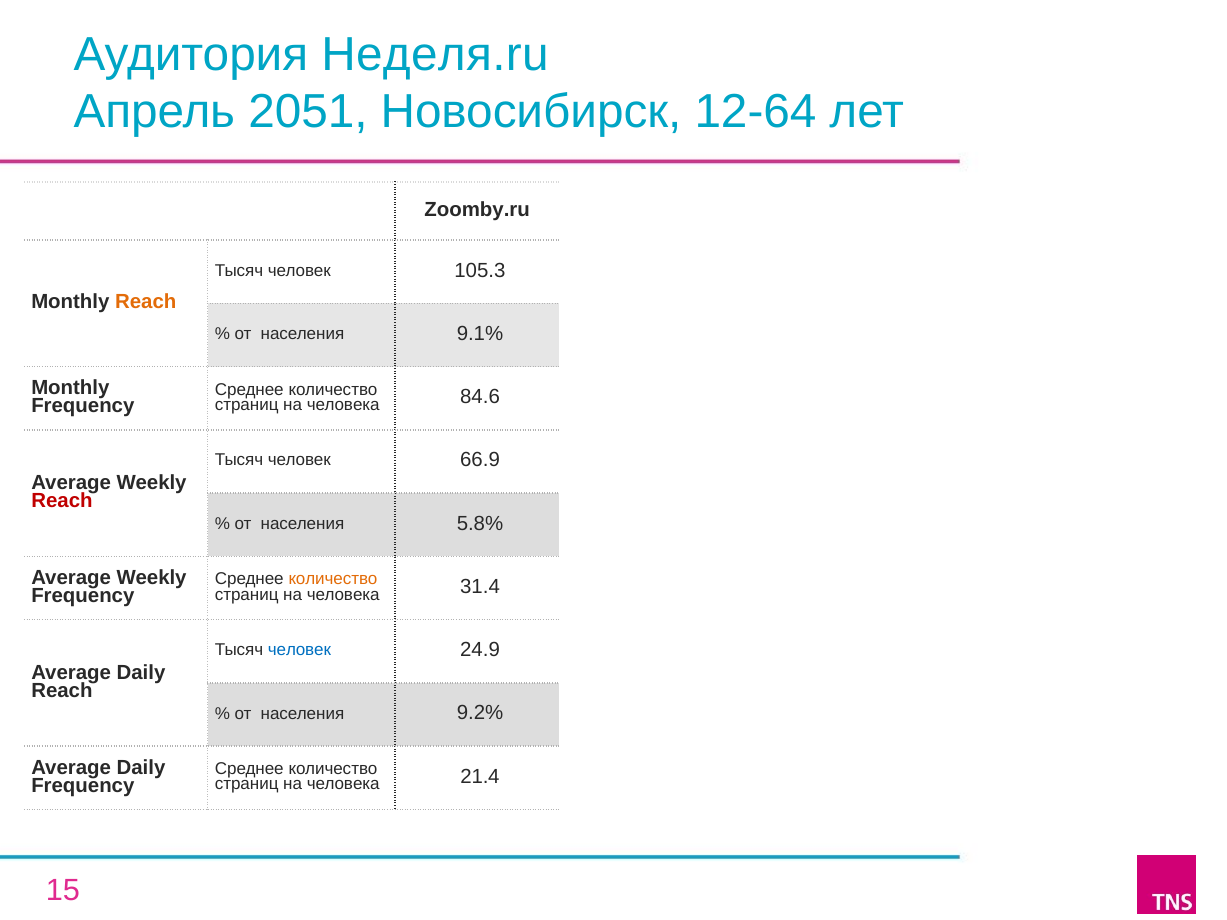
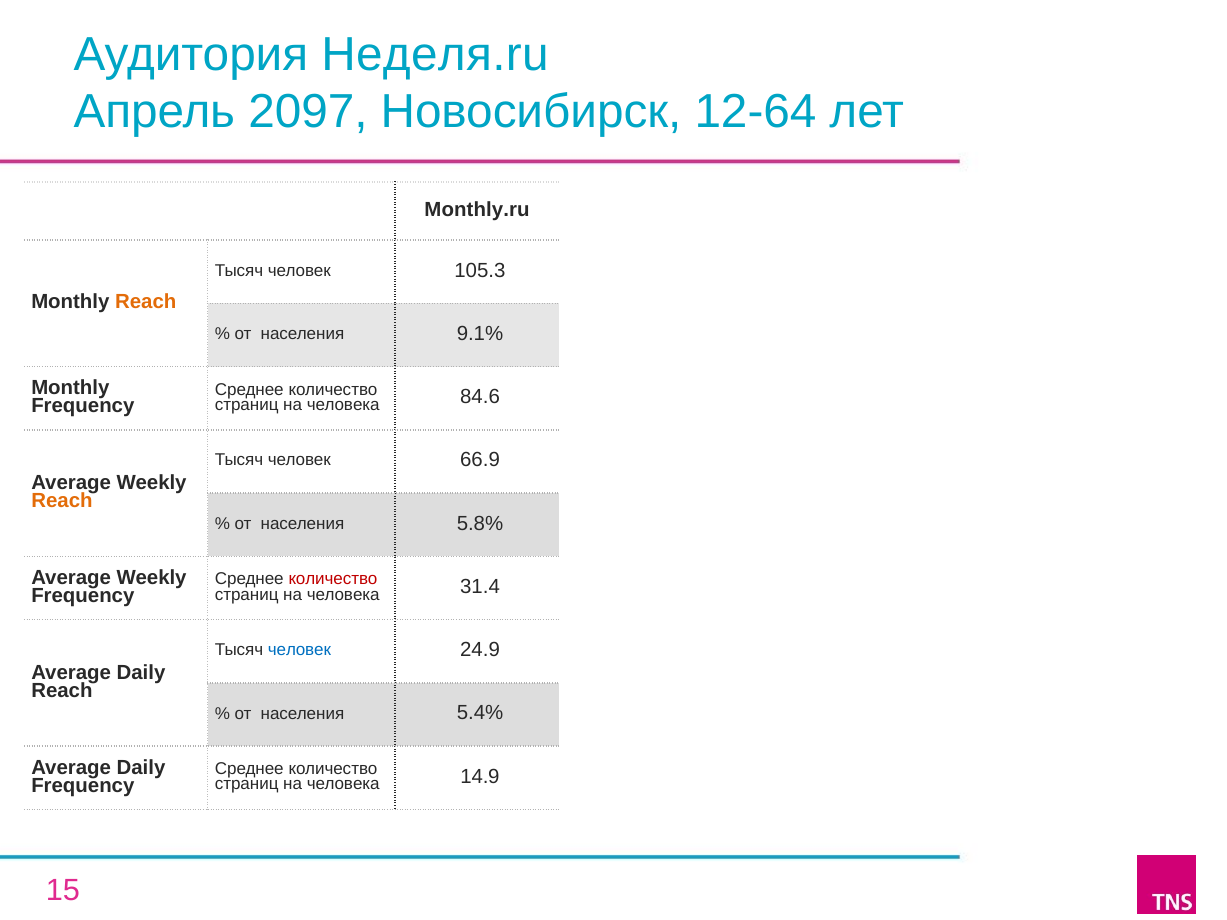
2051: 2051 -> 2097 (308, 112)
Zoomby.ru: Zoomby.ru -> Monthly.ru (477, 210)
Reach colour: red -> orange (62, 501)
количество colour: orange -> red (333, 579)
9.2%: 9.2% -> 5.4% (480, 713)
21.4: 21.4 -> 14.9 (480, 777)
